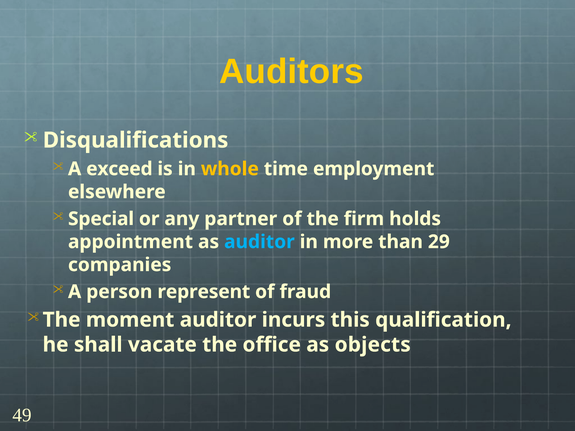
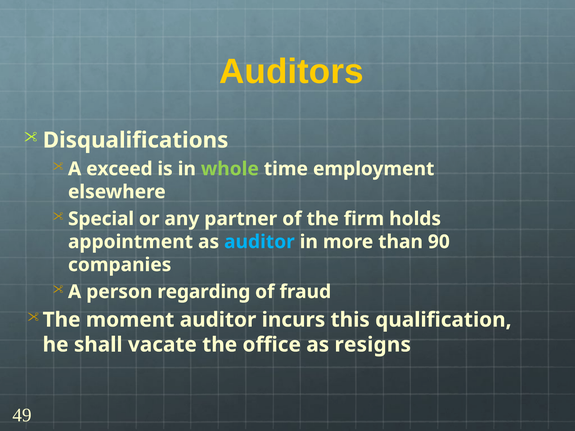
whole colour: yellow -> light green (230, 169)
29: 29 -> 90 (439, 242)
represent: represent -> regarding (204, 292)
objects: objects -> resigns (373, 345)
